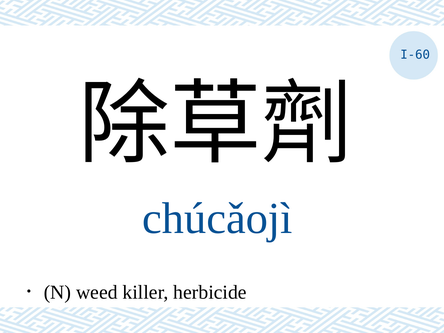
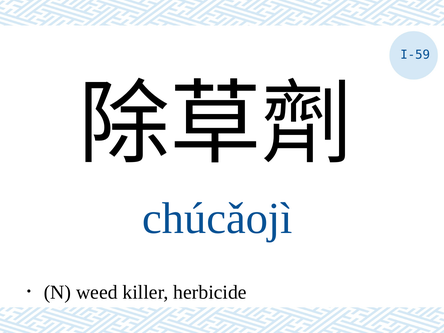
I-60: I-60 -> I-59 (415, 55)
